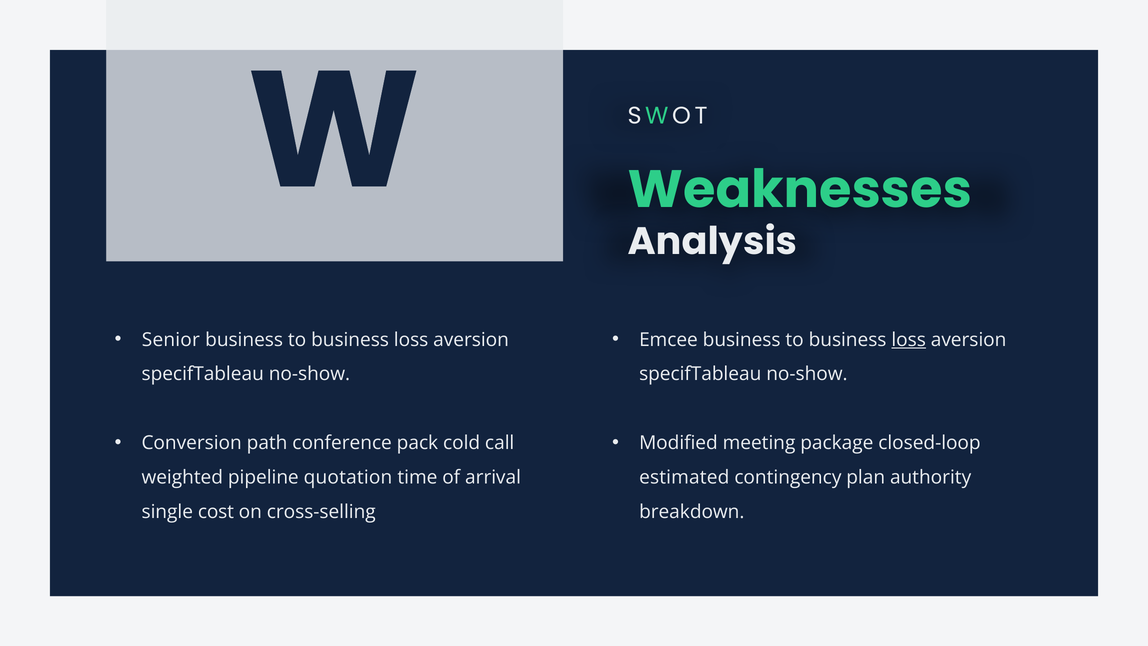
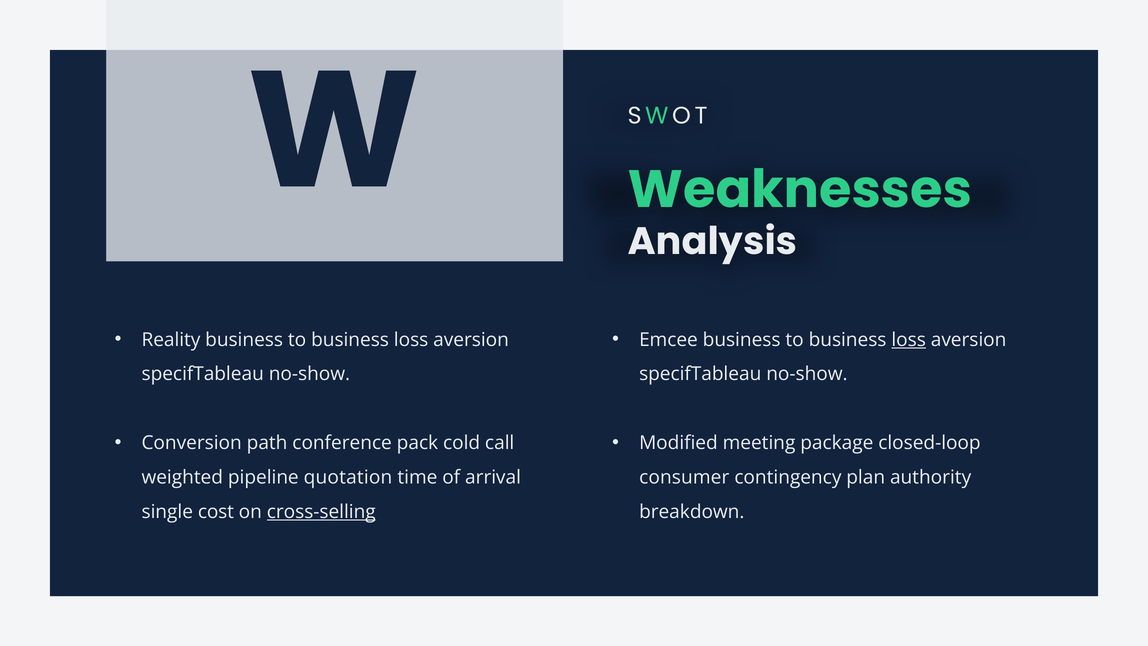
Senior: Senior -> Reality (171, 340)
estimated: estimated -> consumer (684, 477)
cross-selling underline: none -> present (321, 512)
